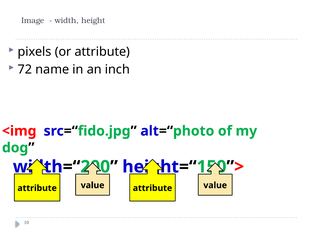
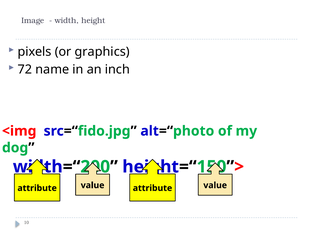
or attribute: attribute -> graphics (102, 52)
